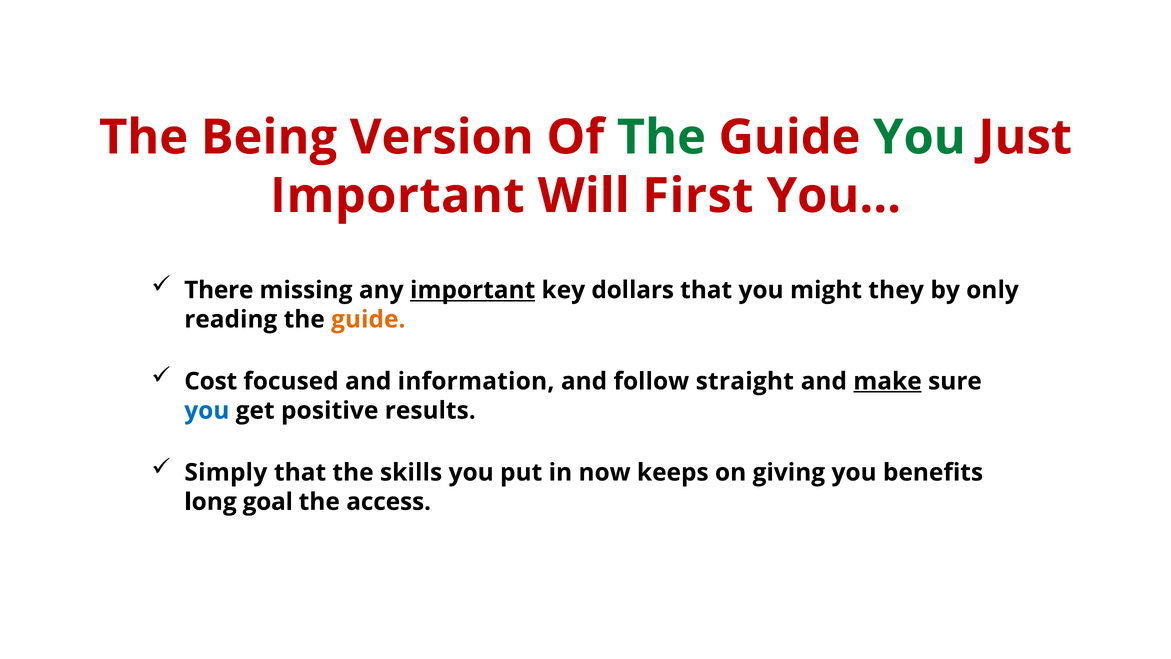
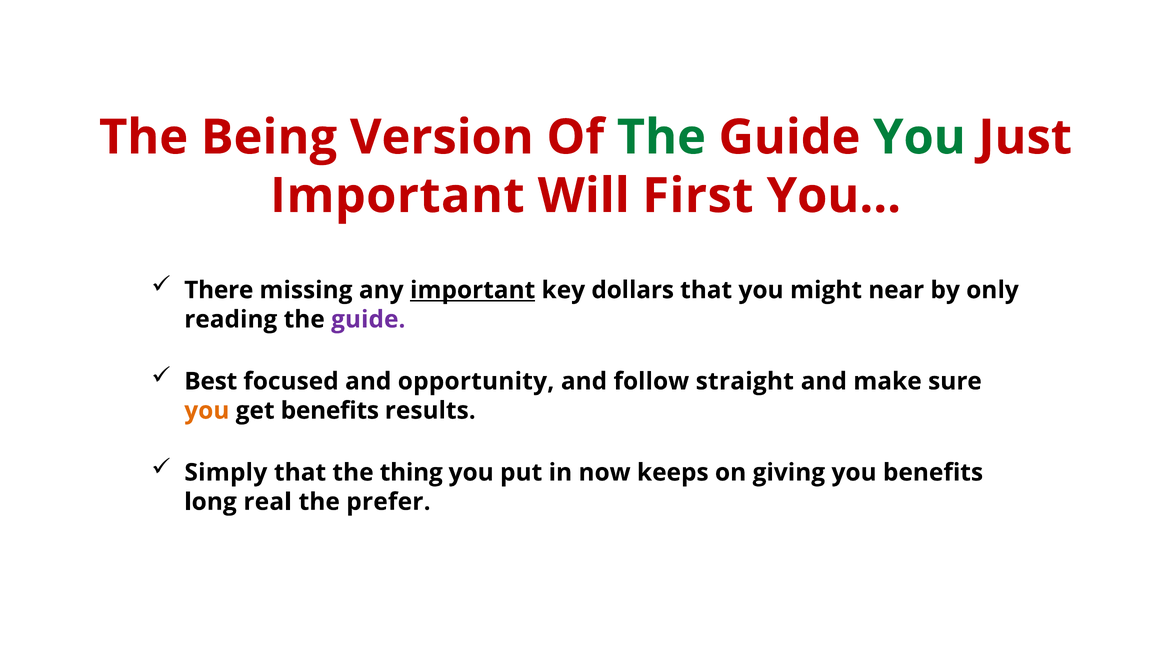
they: they -> near (896, 290)
guide colour: orange -> purple (368, 319)
Cost: Cost -> Best (211, 381)
information: information -> opportunity (476, 381)
make underline: present -> none (887, 381)
you colour: blue -> orange (207, 410)
get positive: positive -> benefits (330, 410)
skills: skills -> thing (411, 472)
goal: goal -> real (268, 502)
access: access -> prefer (388, 502)
